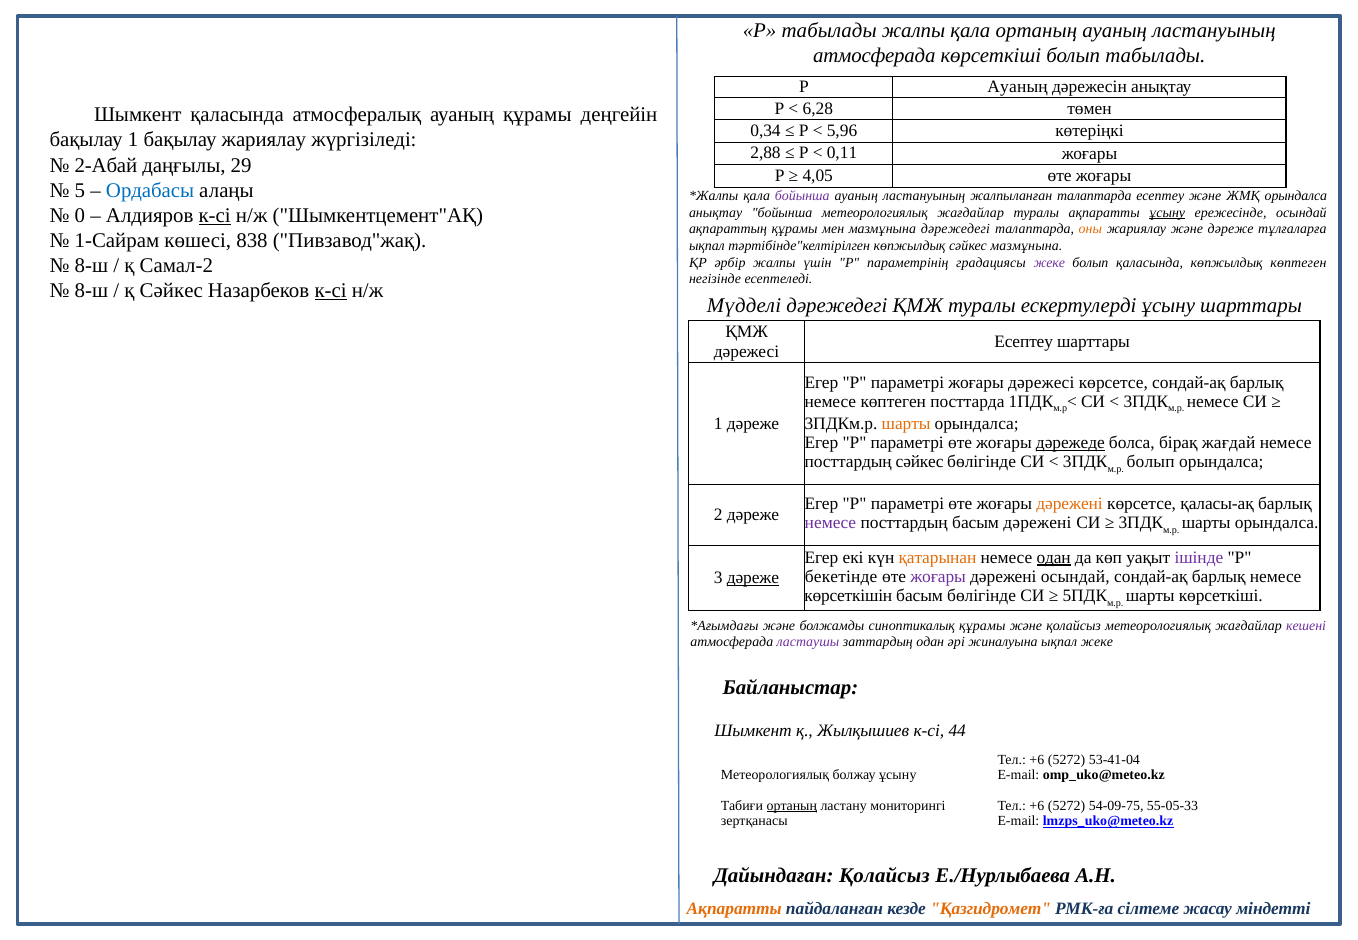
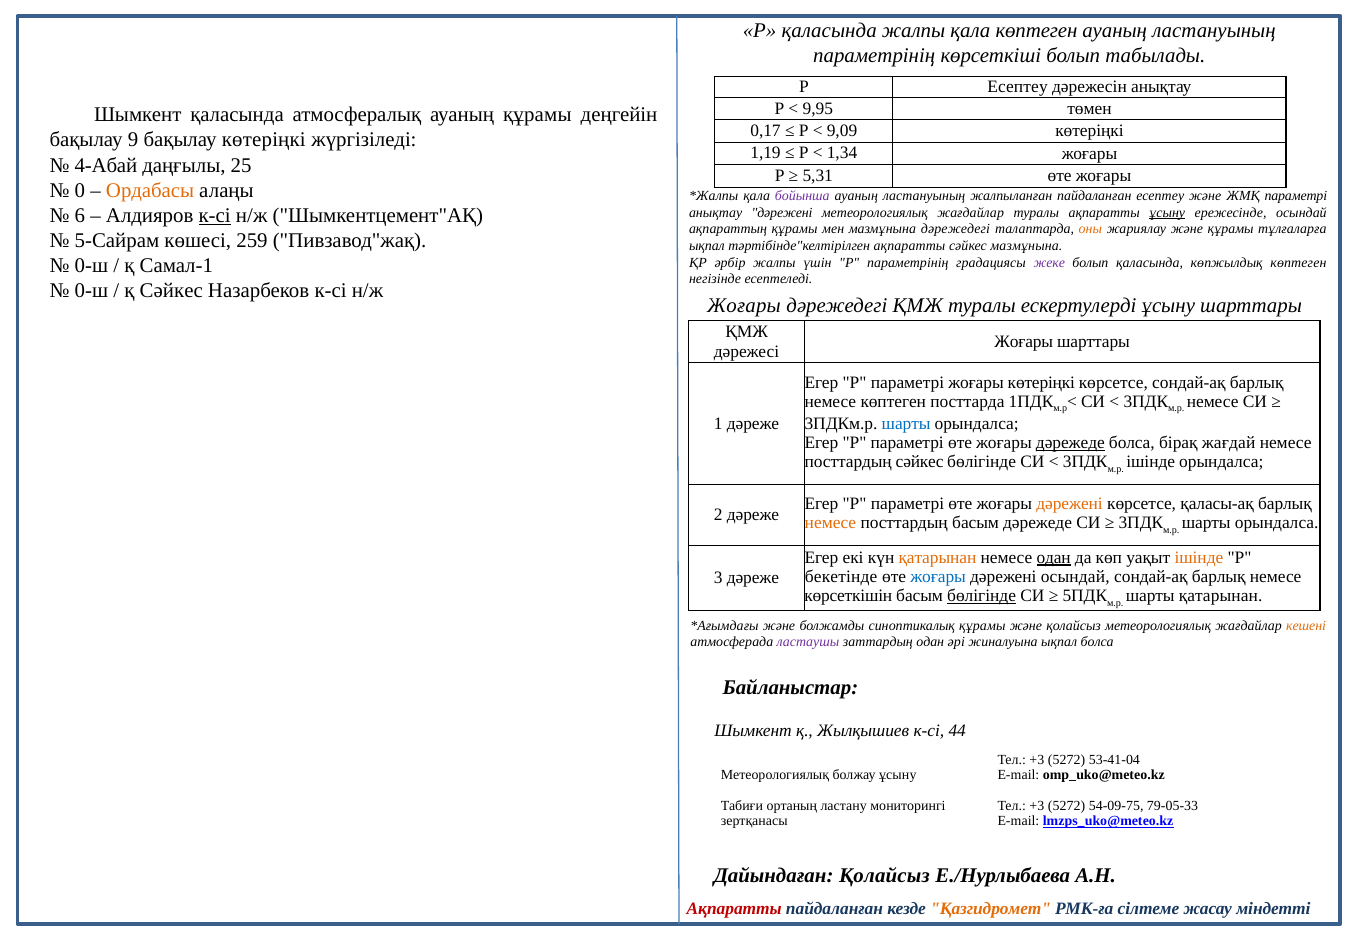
Р табылады: табылады -> қаласында (829, 31)
қала ортаның: ортаның -> көптеген (1036, 31)
атмосферада: атмосферада -> параметрінің (874, 56)
Р Ауаның: Ауаның -> Есептеу (1018, 87)
6,28: 6,28 -> 9,95 (818, 108)
0,34: 0,34 -> 0,17 (766, 131)
5,96: 5,96 -> 9,09 (842, 131)
бақылау 1: 1 -> 9 (133, 140)
бақылау жариялау: жариялау -> көтеріңкі (264, 140)
2,88: 2,88 -> 1,19 (766, 153)
0,11: 0,11 -> 1,34 (842, 153)
2-Абай: 2-Абай -> 4-Абай (106, 165)
29: 29 -> 25 (241, 165)
4,05: 4,05 -> 5,31 (818, 176)
5: 5 -> 0 (80, 190)
Ордабасы colour: blue -> orange (150, 190)
жалпыланған талаптарда: талаптарда -> пайдаланған (1094, 196)
ЖМҚ орындалса: орындалса -> параметрі (1296, 196)
0: 0 -> 6 (80, 215)
анықтау бойынша: бойынша -> дәрежені (782, 213)
және дәреже: дәреже -> құрамы (1231, 229)
1-Сайрам: 1-Сайрам -> 5-Сайрам (117, 240)
838: 838 -> 259 (252, 240)
тәртібінде"келтірілген көпжылдық: көпжылдық -> ақпаратты (909, 246)
8-ш: 8-ш -> 0-ш (91, 265)
Самал-2: Самал-2 -> Самал-1 (176, 265)
8-ш: 8-ш -> 0-ш (91, 291)
к-сі underline: present -> none (331, 291)
Мүдделі: Мүдделі -> Жоғары (744, 306)
Есептеу: Есептеу -> Жоғары (1024, 342)
жоғары дәрежесі: дәрежесі -> көтеріңкі (1041, 382)
шарты colour: orange -> blue (906, 424)
болып: болып -> ішінде (1151, 462)
немесе colour: purple -> orange (830, 523)
басым дәрежені: дәрежені -> дәрежеде (1038, 523)
ішінде colour: purple -> orange (1199, 558)
жоғары colour: purple -> blue (938, 577)
дәреже underline: present -> none (753, 578)
бөлігінде underline: none -> present (982, 596)
шарты көрсеткіші: көрсеткіші -> қатарынан (1221, 596)
кешені colour: purple -> orange (1306, 626)
ықпал жеке: жеке -> болса (1097, 642)
+6: +6 -> +3 (1037, 760)
ортаның underline: present -> none (792, 806)
+6: +6 -> +3 (1037, 806)
55-05-33: 55-05-33 -> 79-05-33 (1173, 806)
Ақпаратты colour: orange -> red (734, 909)
